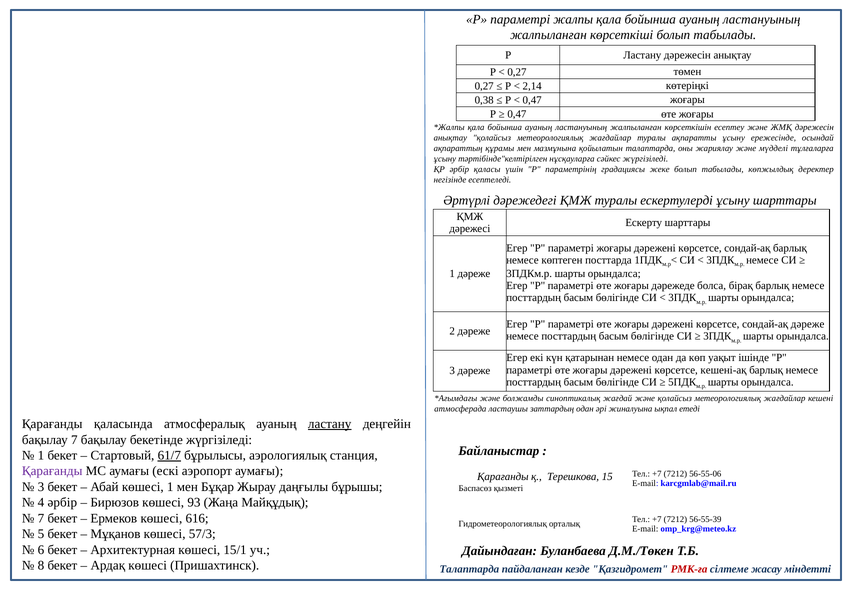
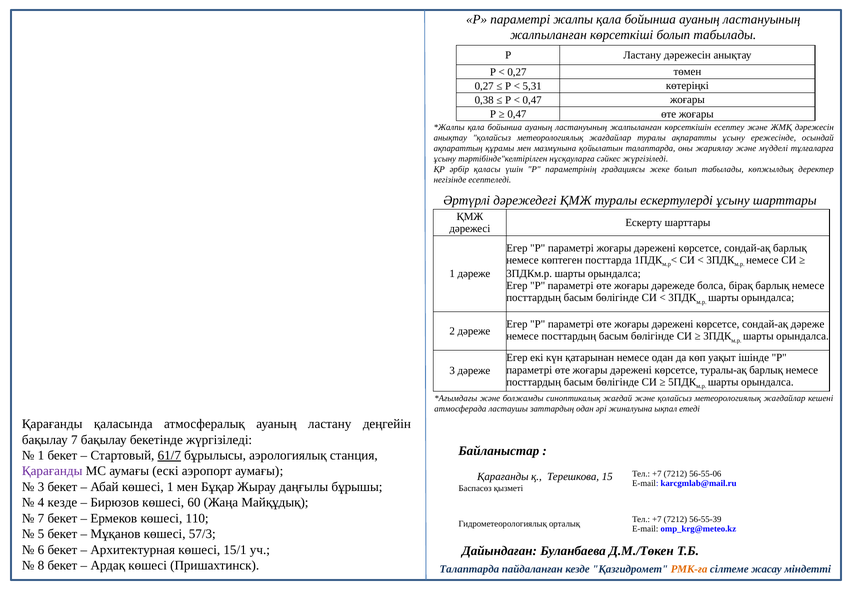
2,14: 2,14 -> 5,31 (532, 86)
кешені-ақ: кешені-ақ -> туралы-ақ (724, 370)
ластану underline: present -> none (330, 424)
4 әрбір: әрбір -> кезде (62, 503)
93: 93 -> 60 (194, 503)
616: 616 -> 110 (197, 518)
РМК-ға colour: red -> orange (689, 569)
